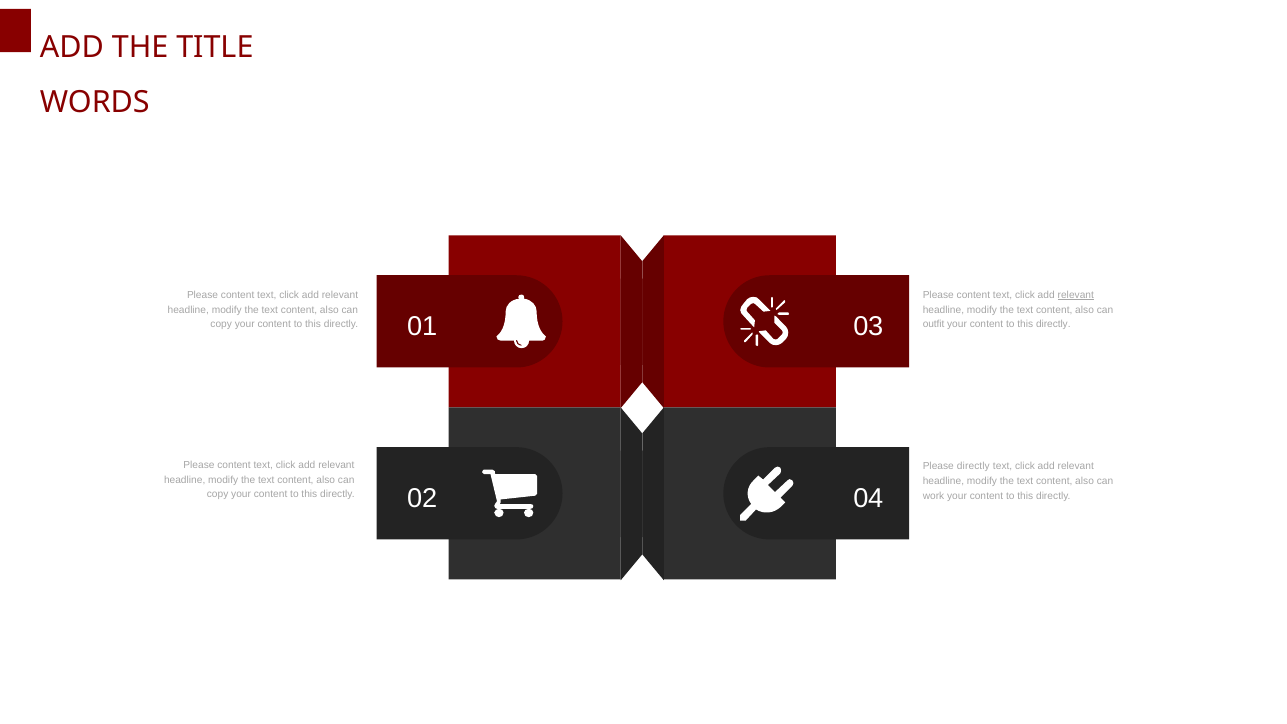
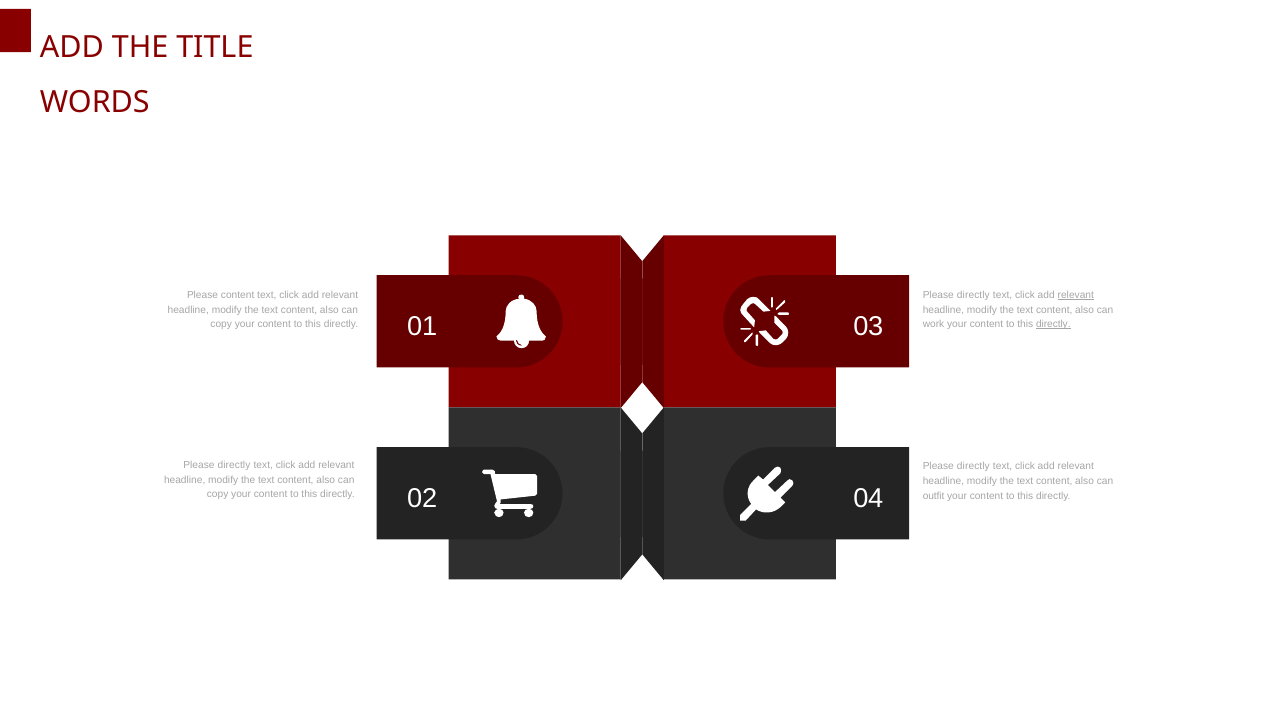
content: content -> directly (973, 295)
outfit: outfit -> work (934, 324)
directly underline: none -> present (1053, 324)
content: content -> directly (234, 465)
work: work -> outfit (934, 496)
